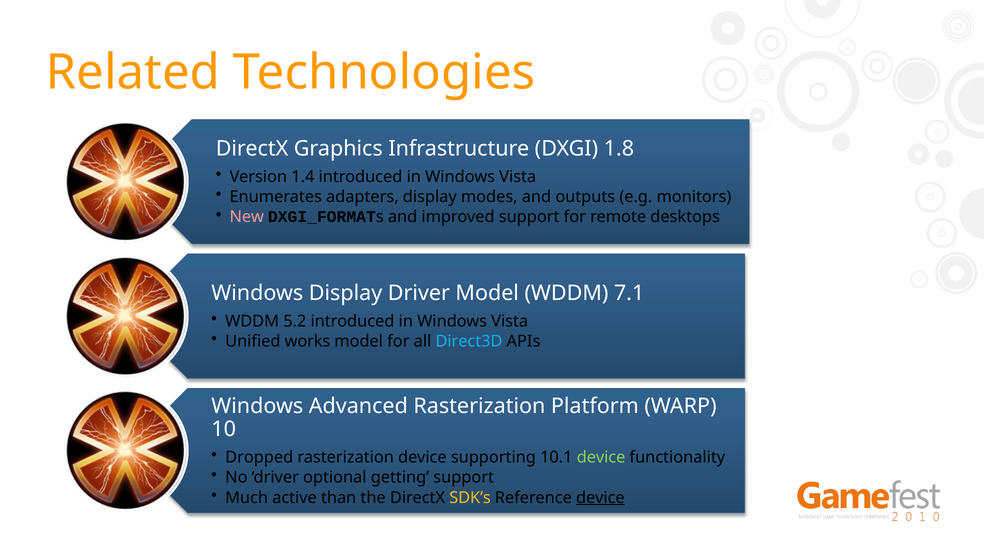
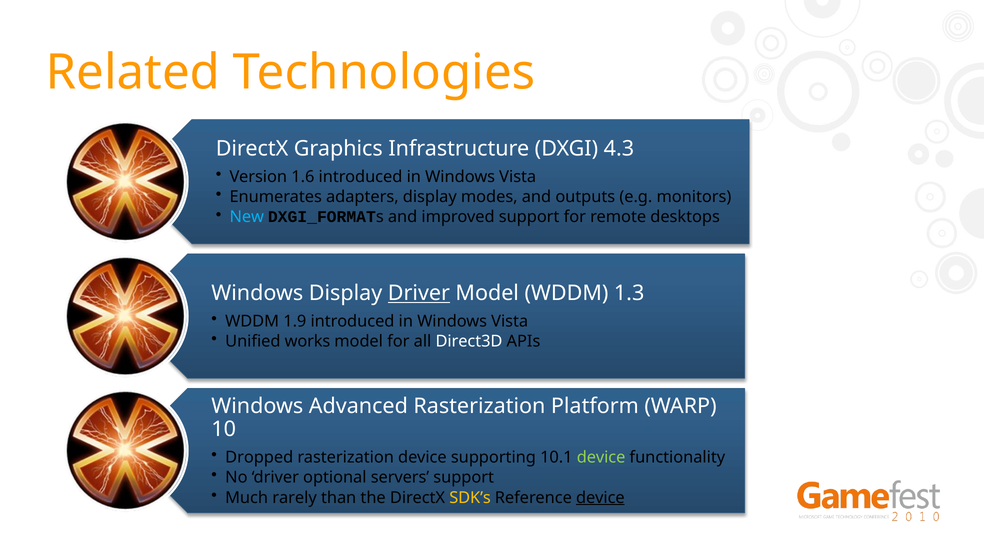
1.8: 1.8 -> 4.3 (619, 149)
1.4: 1.4 -> 1.6 (303, 177)
New colour: pink -> light blue (247, 217)
Driver underline: none -> present (419, 294)
7.1: 7.1 -> 1.3 (629, 294)
5.2: 5.2 -> 1.9 (295, 322)
Direct3D colour: light blue -> white (469, 342)
getting: getting -> servers (400, 478)
active: active -> rarely (295, 498)
